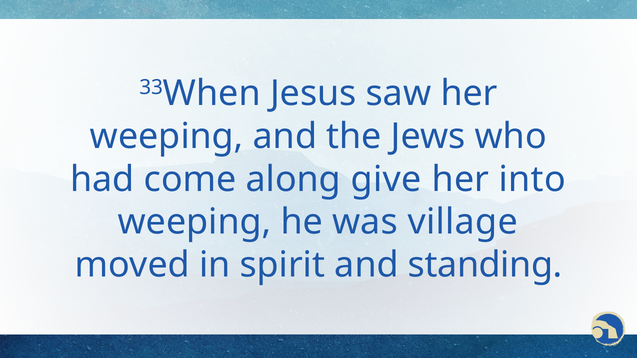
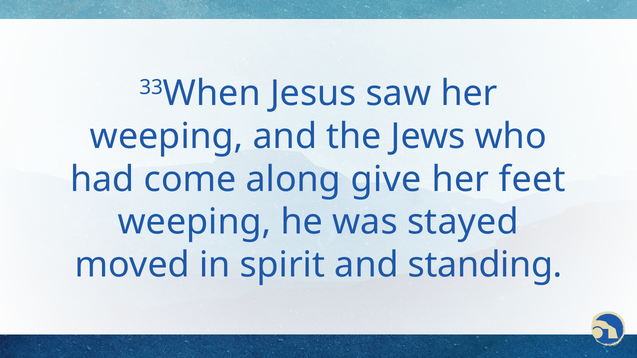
into: into -> feet (532, 179)
village: village -> stayed (463, 222)
